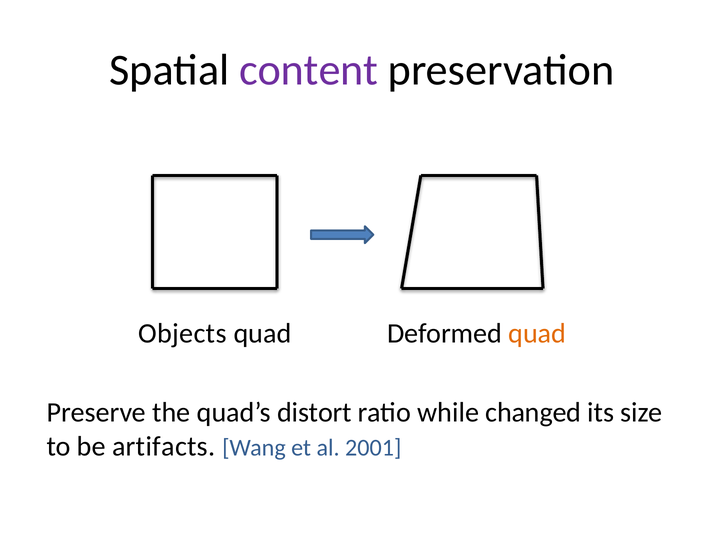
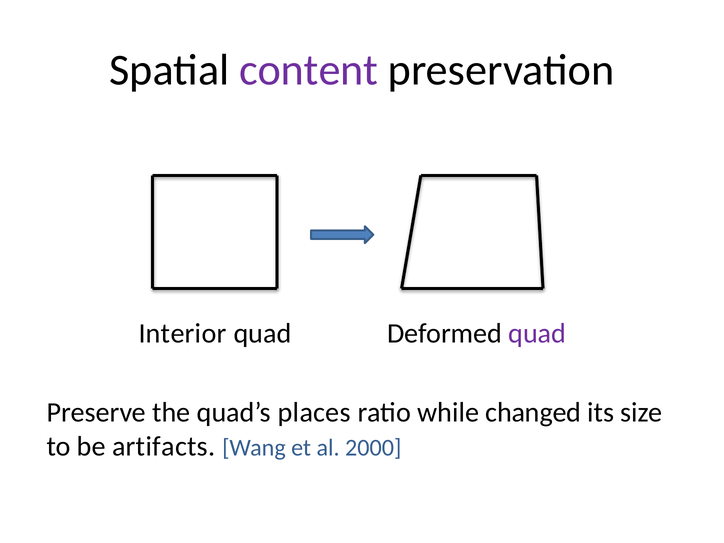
Objects: Objects -> Interior (183, 333)
quad colour: orange -> purple (537, 333)
distort: distort -> places (314, 413)
2001: 2001 -> 2000 (373, 448)
